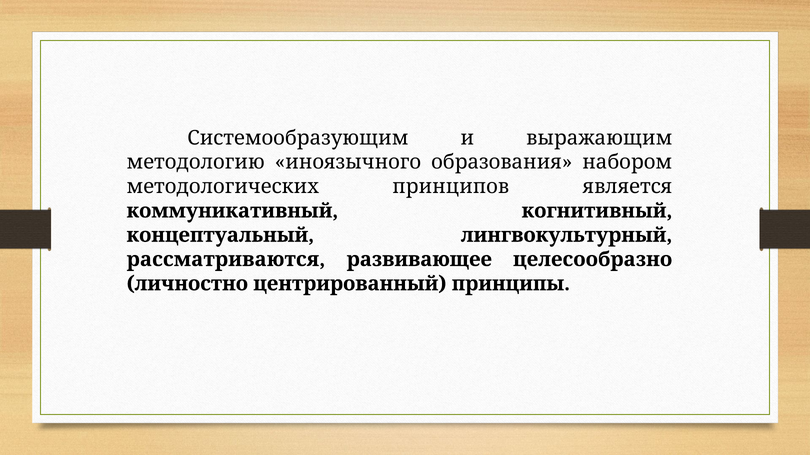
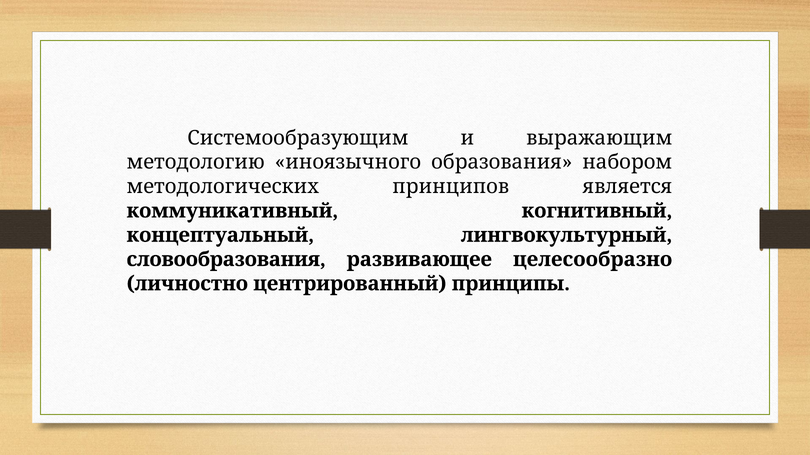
рассматриваются: рассматриваются -> словообразования (226, 260)
